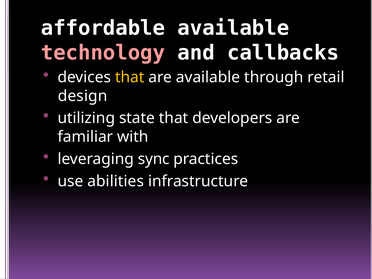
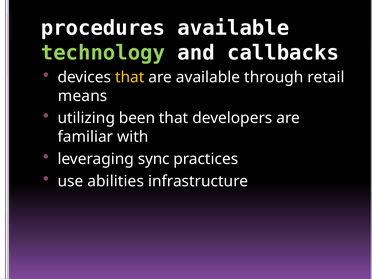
affordable: affordable -> procedures (103, 28)
technology colour: pink -> light green (103, 53)
design: design -> means (83, 96)
state: state -> been (137, 118)
